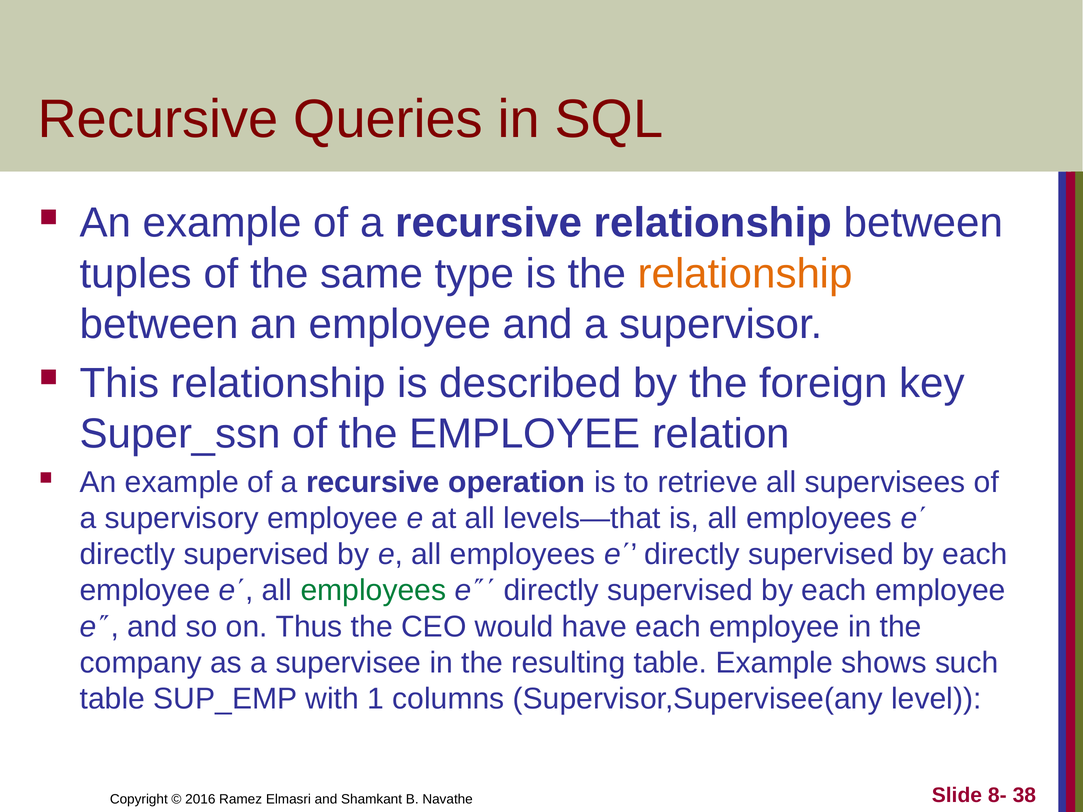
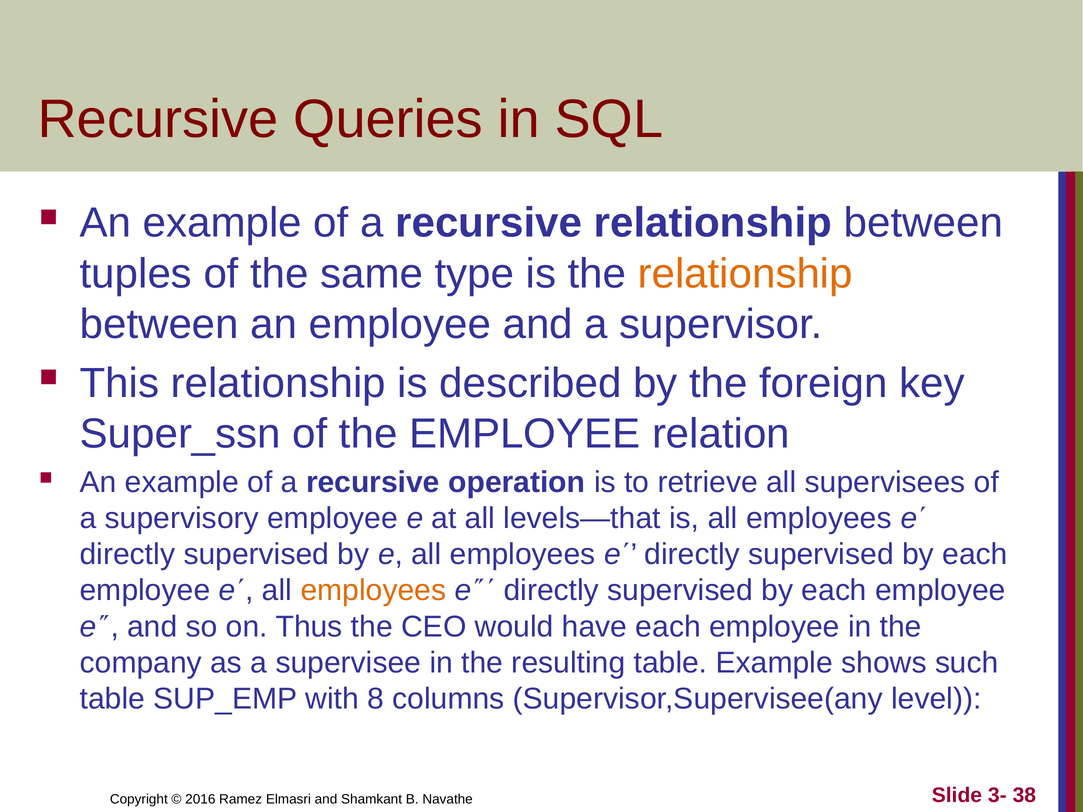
employees colour: green -> orange (373, 591)
1: 1 -> 8 (376, 699)
8-: 8- -> 3- (997, 796)
